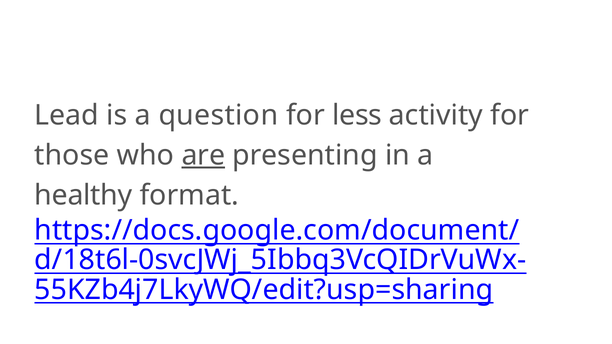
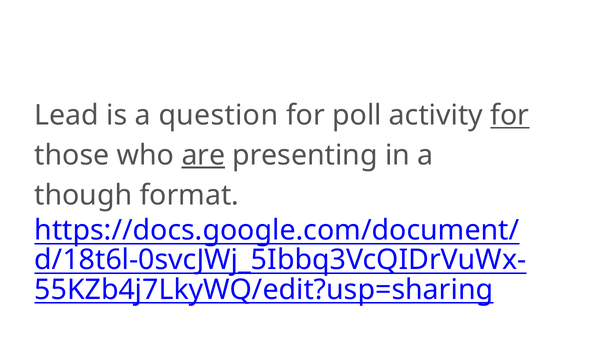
less: less -> poll (357, 115)
for underline: none -> present (510, 115)
healthy: healthy -> though (83, 195)
